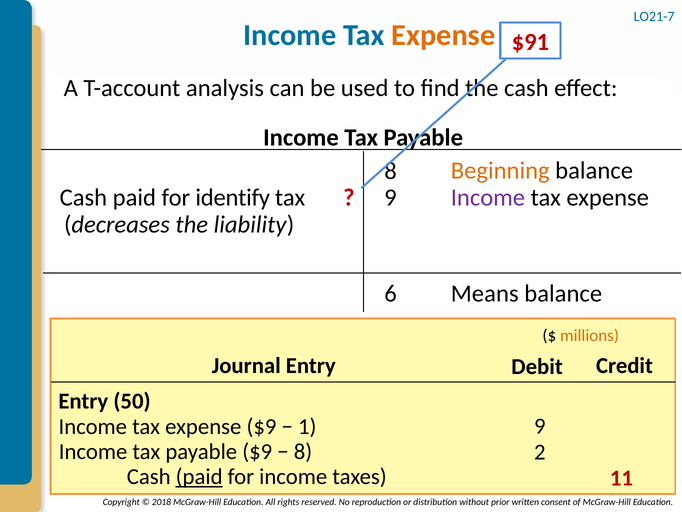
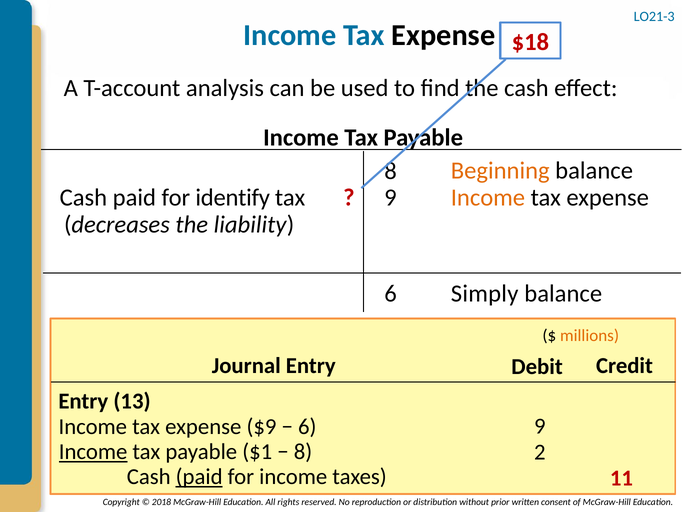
LO21-7: LO21-7 -> LO21-3 (654, 17)
Expense colour: orange -> black (443, 35)
$91: $91 -> $18 (530, 42)
Income colour: purple -> orange (488, 197)
Means: Means -> Simply (485, 293)
50: 50 -> 13 (132, 401)
1: 1 -> 6 (307, 426)
Income underline: none -> present (93, 452)
payable $9: $9 -> $1 (257, 452)
